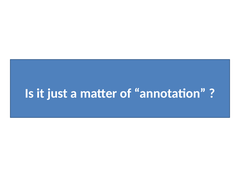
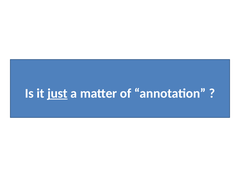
just underline: none -> present (57, 93)
